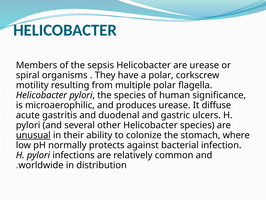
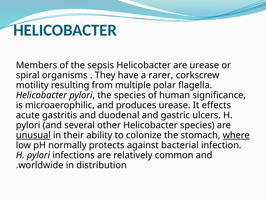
a polar: polar -> rarer (161, 75)
diffuse: diffuse -> effects (216, 105)
where underline: none -> present (236, 135)
